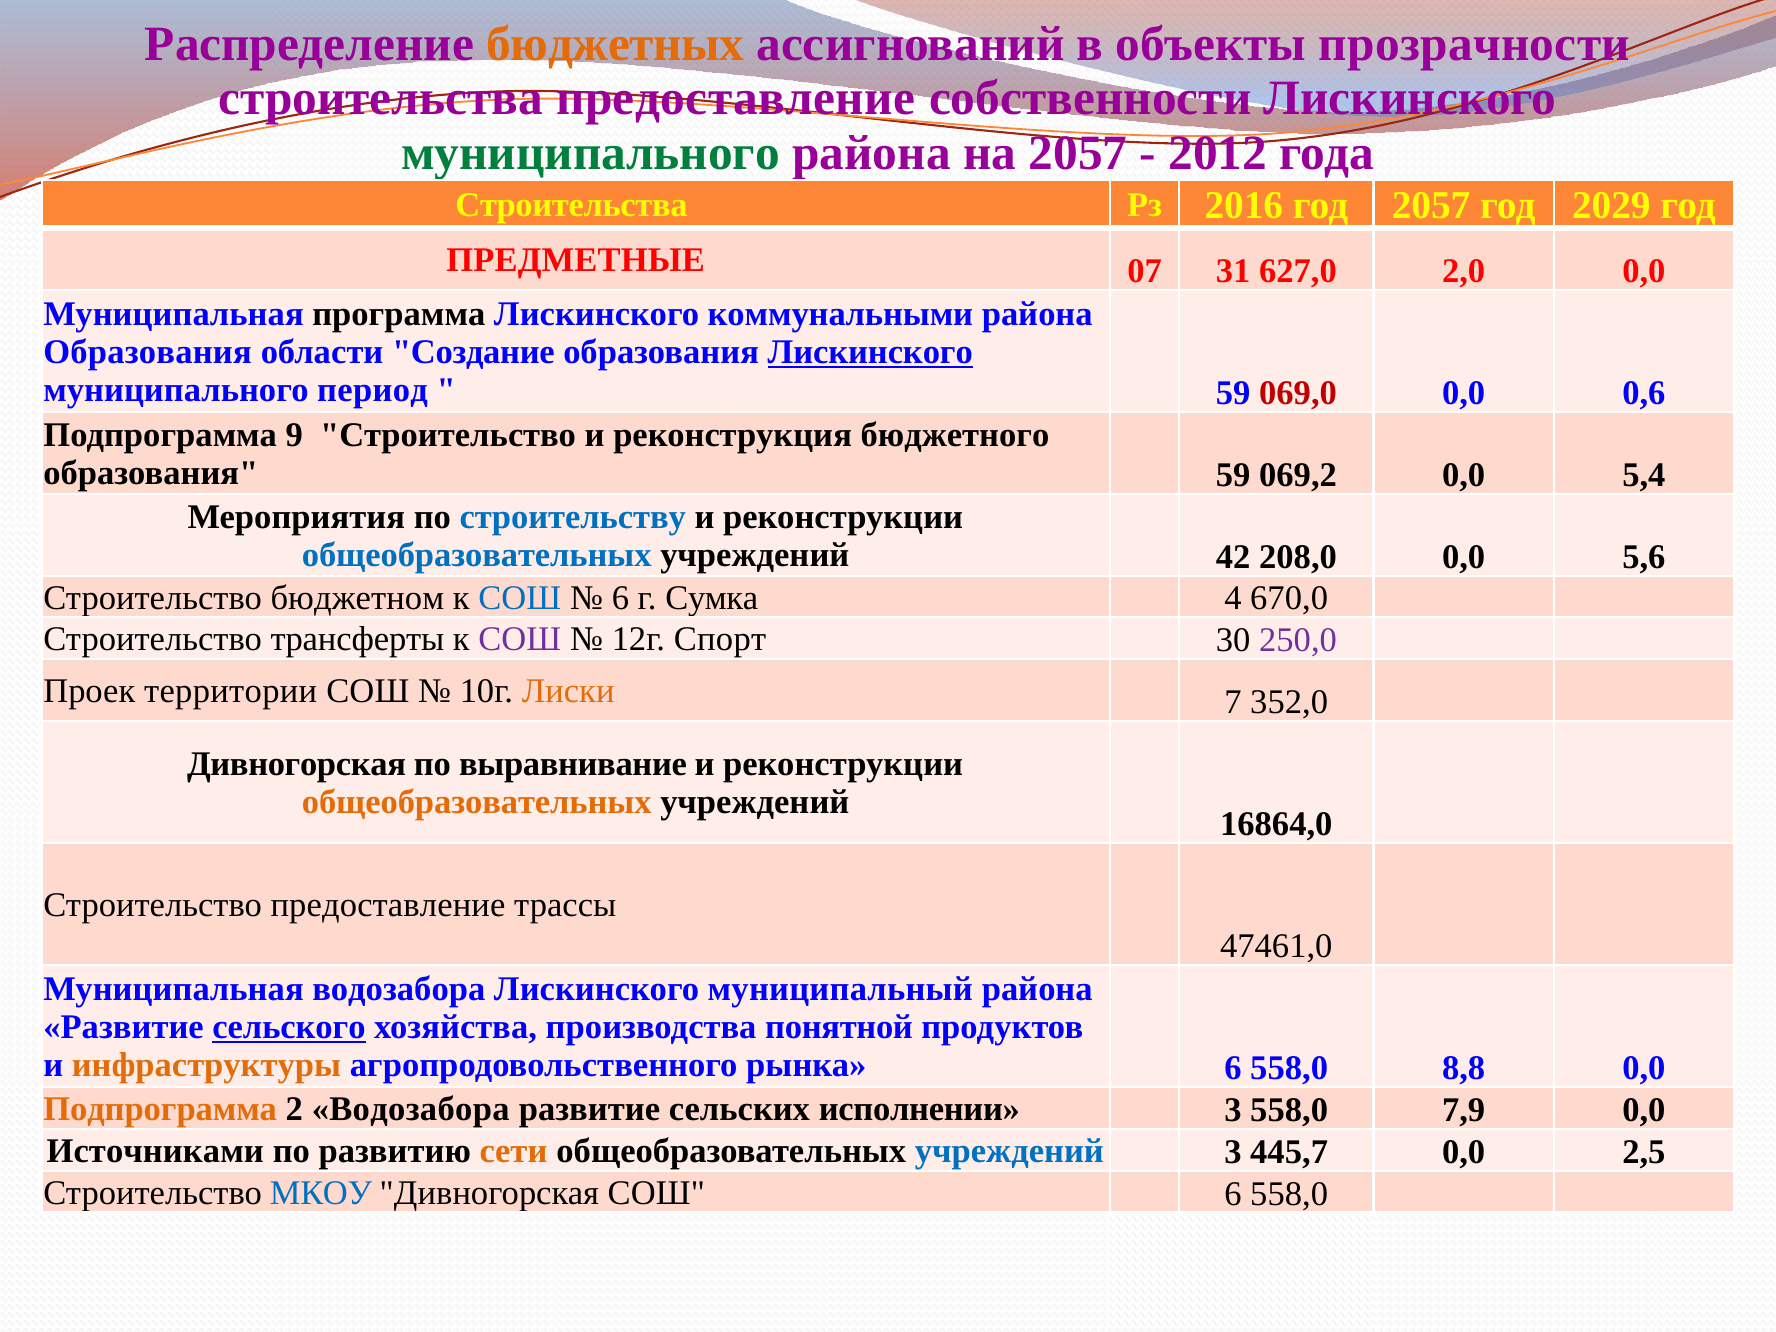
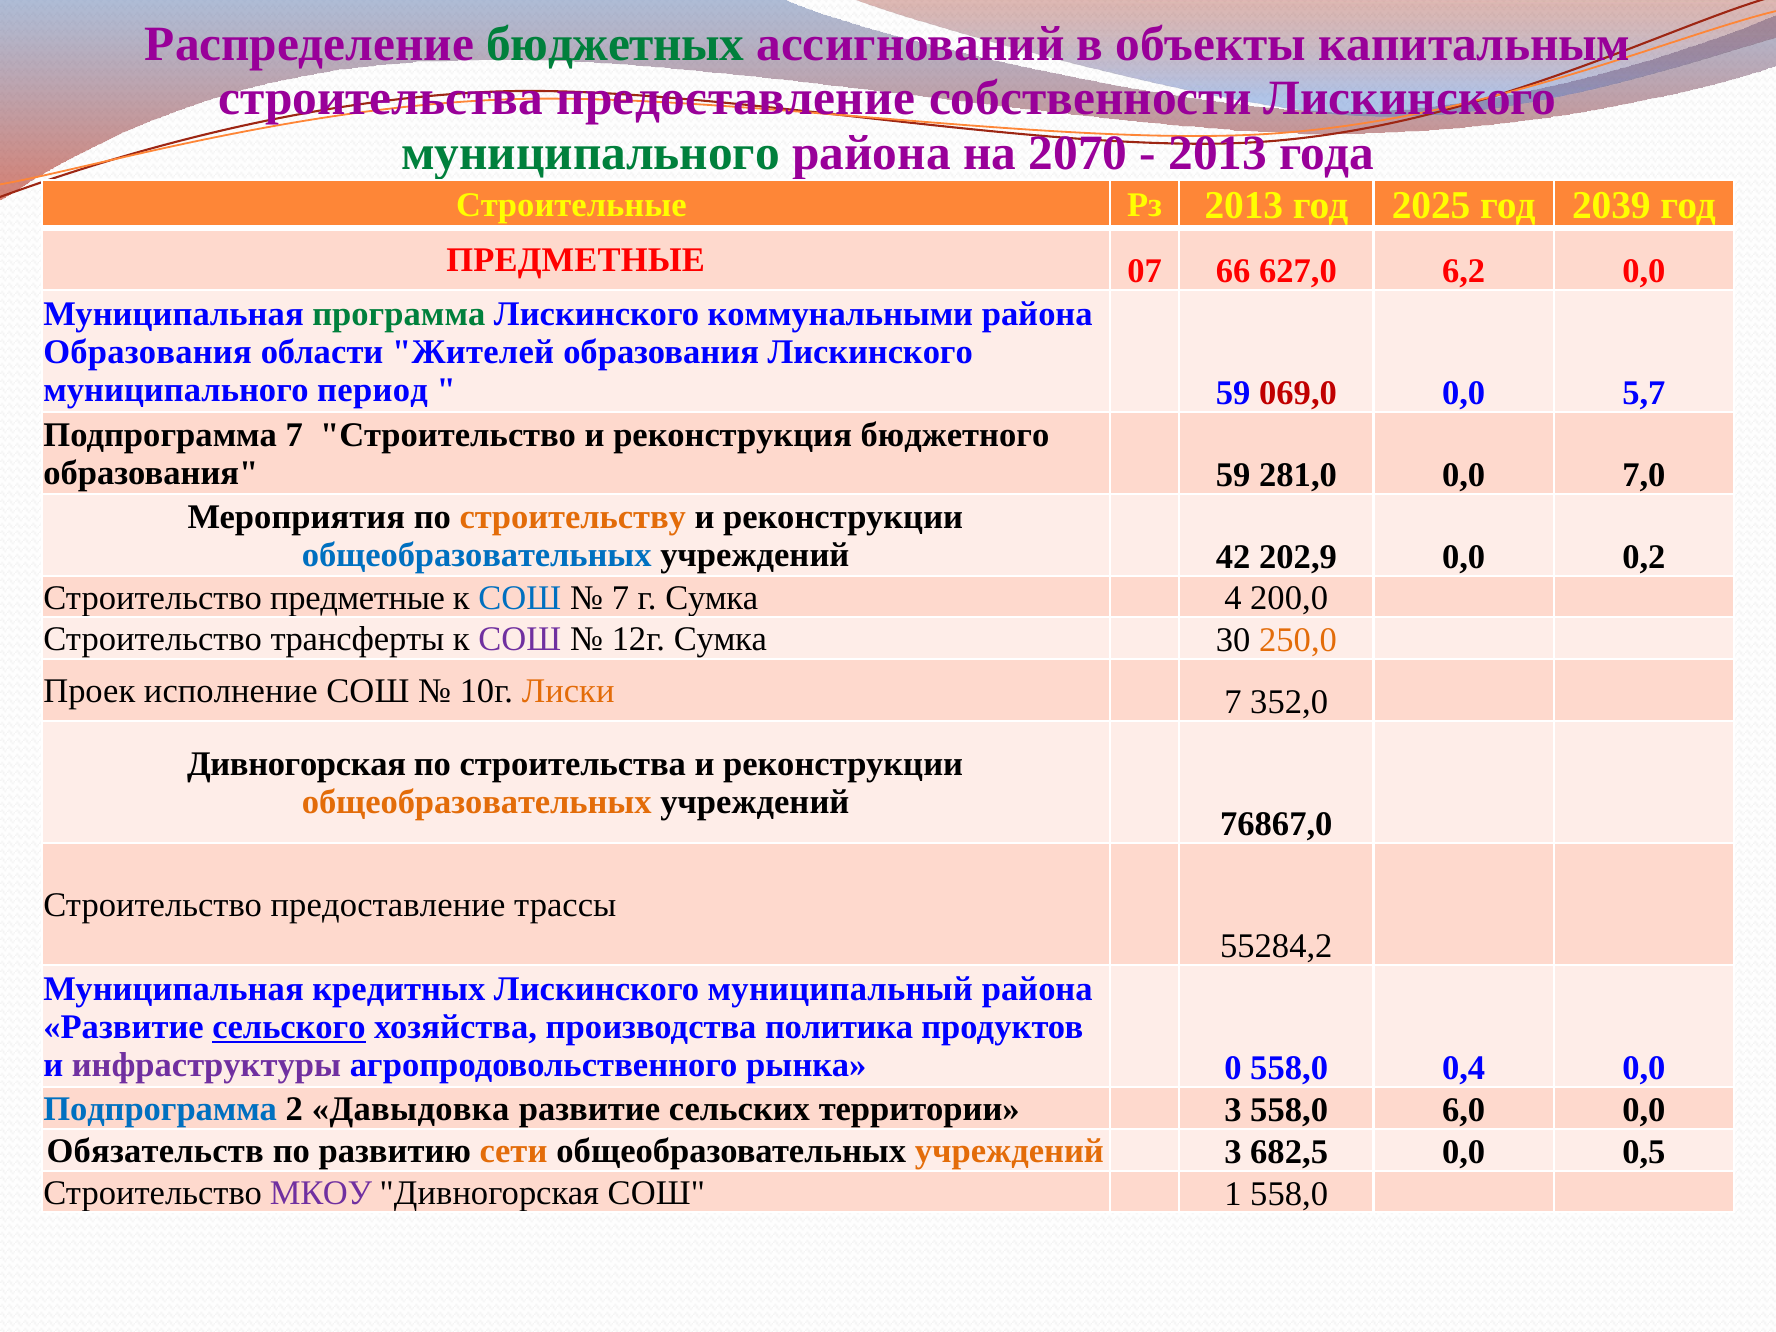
бюджетных colour: orange -> green (616, 44)
прозрачности: прозрачности -> капитальным (1475, 44)
на 2057: 2057 -> 2070 (1078, 153)
2012: 2012 -> 2013 (1218, 153)
Строительства: Строительства -> Строительные (571, 205)
Рз 2016: 2016 -> 2013 (1244, 205)
год 2057: 2057 -> 2025 (1431, 205)
2029: 2029 -> 2039 (1611, 205)
31: 31 -> 66 (1233, 271)
2,0: 2,0 -> 6,2 (1464, 271)
программа colour: black -> green (399, 314)
Создание: Создание -> Жителей (473, 352)
Лискинского underline: present -> none (870, 352)
0,6: 0,6 -> 5,7 (1644, 393)
Подпрограмма 9: 9 -> 7 (294, 435)
069,2: 069,2 -> 281,0 (1298, 475)
5,4: 5,4 -> 7,0 (1644, 475)
строительству colour: blue -> orange (573, 517)
208,0: 208,0 -> 202,9 (1298, 557)
5,6: 5,6 -> 0,2 (1644, 557)
Строительство бюджетном: бюджетном -> предметные (358, 598)
6: 6 -> 7 (620, 598)
670,0: 670,0 -> 200,0 (1289, 599)
12г Спорт: Спорт -> Сумка (720, 639)
250,0 colour: purple -> orange (1298, 640)
территории: территории -> исполнение (231, 691)
по выравнивание: выравнивание -> строительства (573, 764)
16864,0: 16864,0 -> 76867,0 (1276, 824)
47461,0: 47461,0 -> 55284,2 (1276, 946)
Муниципальная водозабора: водозабора -> кредитных (399, 989)
понятной: понятной -> политика (839, 1027)
инфраструктуры colour: orange -> purple (206, 1065)
рынка 6: 6 -> 0 (1233, 1068)
8,8: 8,8 -> 0,4 (1464, 1068)
Подпрограмма colour: orange -> blue (160, 1109)
2 Водозабора: Водозабора -> Давыдовка (411, 1109)
исполнении: исполнении -> территории (919, 1109)
7,9: 7,9 -> 6,0 (1464, 1110)
Источниками: Источниками -> Обязательств (155, 1151)
учреждений colour: blue -> orange (1009, 1151)
445,7: 445,7 -> 682,5 (1289, 1152)
2,5: 2,5 -> 0,5 (1644, 1152)
МКОУ colour: blue -> purple (321, 1193)
СОШ 6: 6 -> 1 (1233, 1194)
